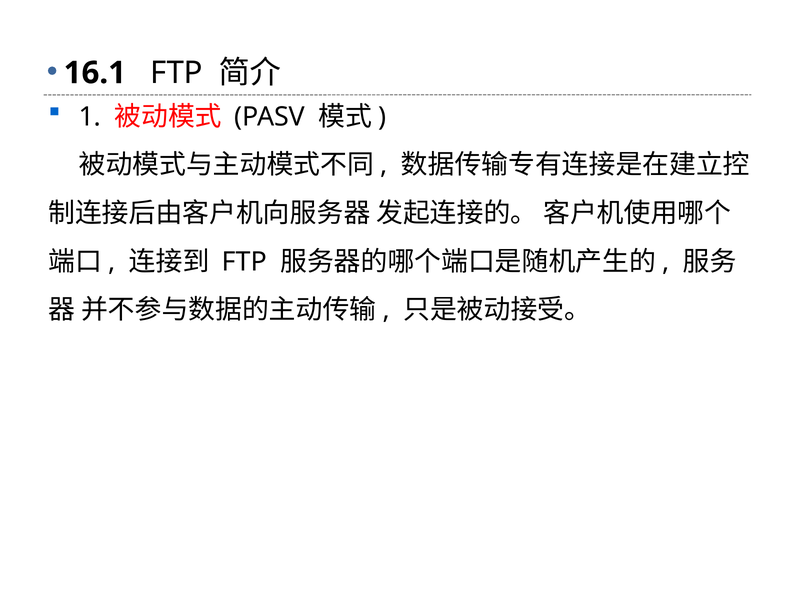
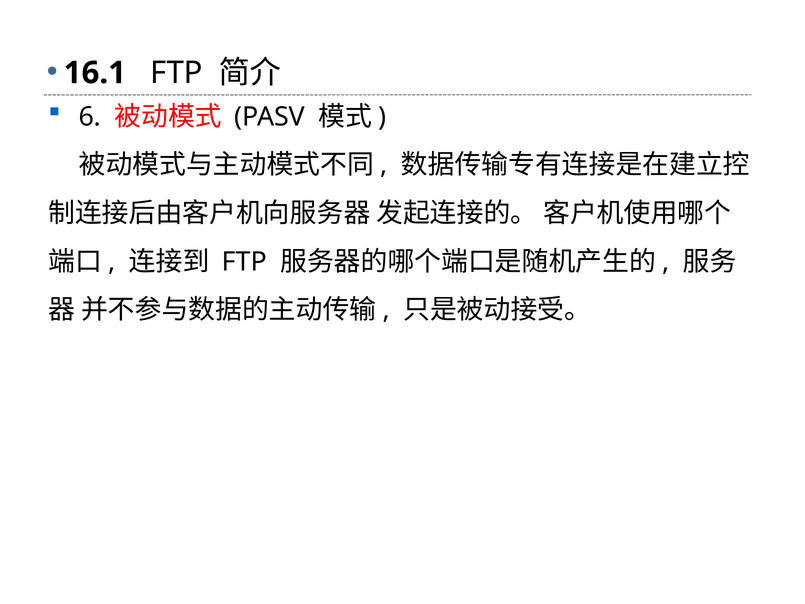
1: 1 -> 6 (90, 117)
